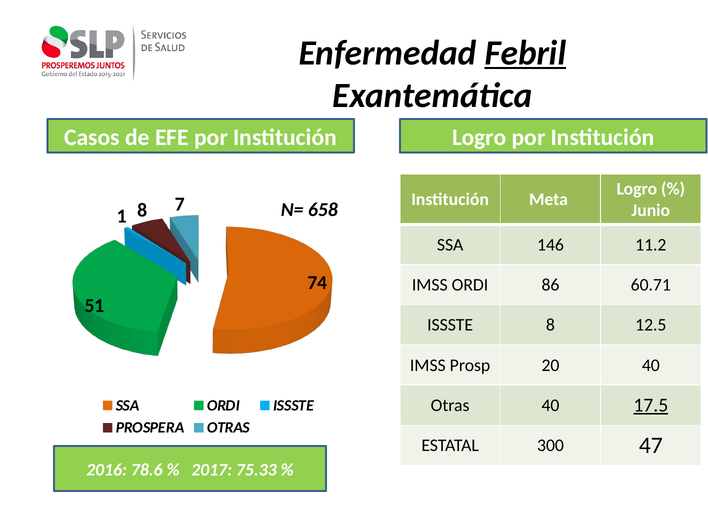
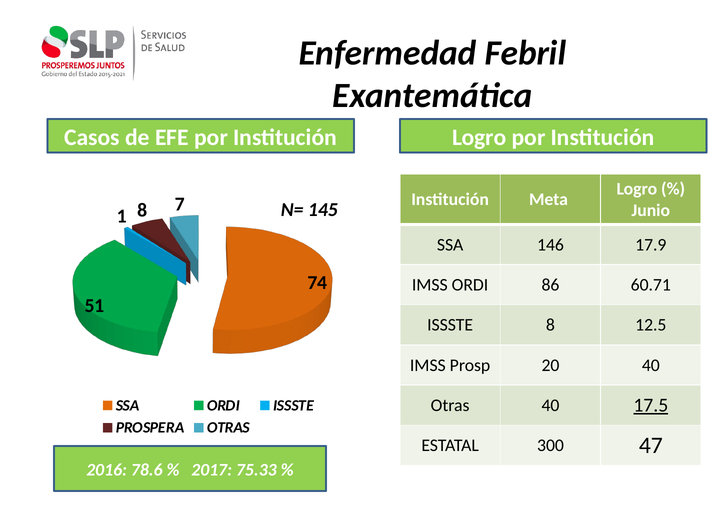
Febril underline: present -> none (525, 53)
658: 658 -> 145 (323, 210)
11.2: 11.2 -> 17.9 (651, 245)
